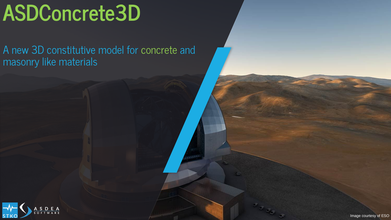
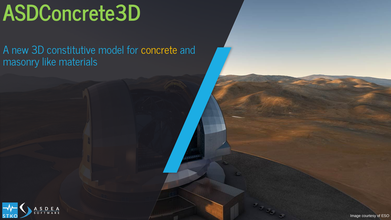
concrete colour: light green -> yellow (159, 50)
